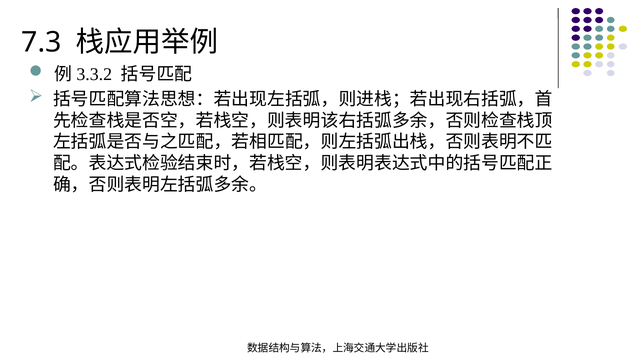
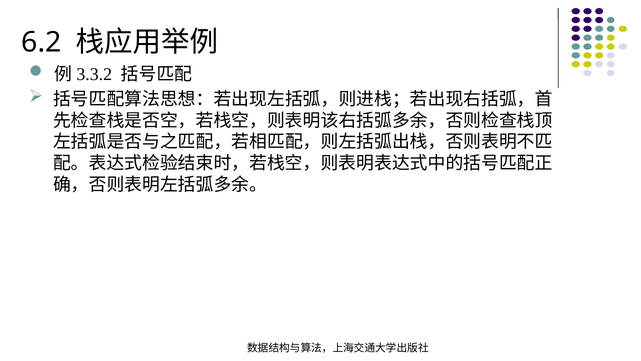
7.3: 7.3 -> 6.2 (41, 42)
